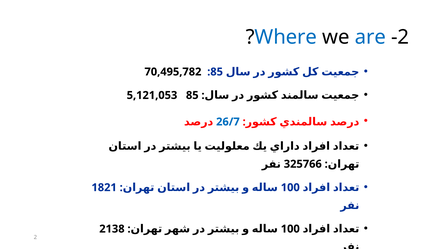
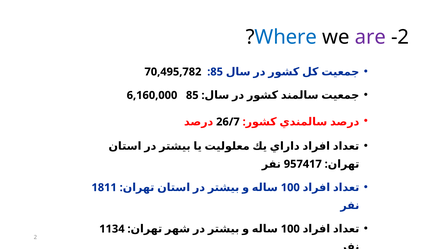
are colour: blue -> purple (370, 37)
5,121,053: 5,121,053 -> 6,160,000 (152, 95)
26/7 colour: blue -> black (228, 122)
325766: 325766 -> 957417 (303, 164)
1821: 1821 -> 1811 (104, 188)
2138: 2138 -> 1134 (112, 229)
